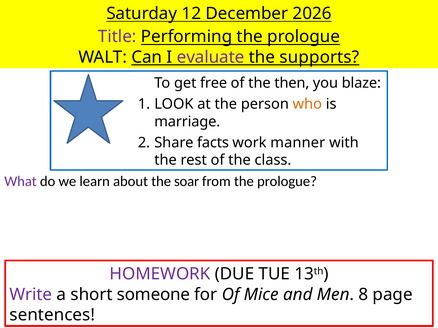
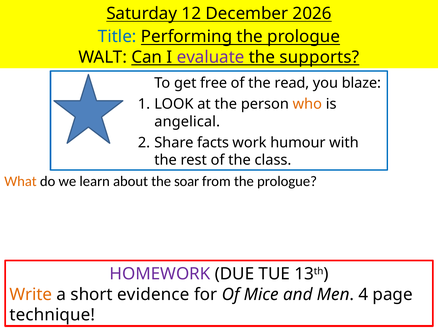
Title colour: purple -> blue (117, 37)
then: then -> read (292, 83)
marriage: marriage -> angelical (187, 122)
manner: manner -> humour (298, 143)
What colour: purple -> orange (20, 182)
Write colour: purple -> orange (31, 295)
someone: someone -> evidence (153, 295)
8: 8 -> 4 (363, 295)
sentences: sentences -> technique (52, 315)
